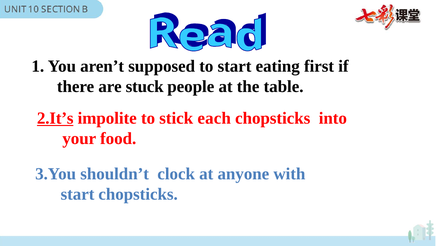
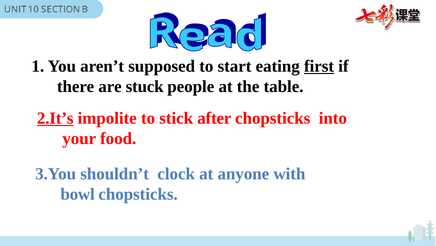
first underline: none -> present (319, 66)
each: each -> after (214, 118)
start: start -> bowl (78, 194)
